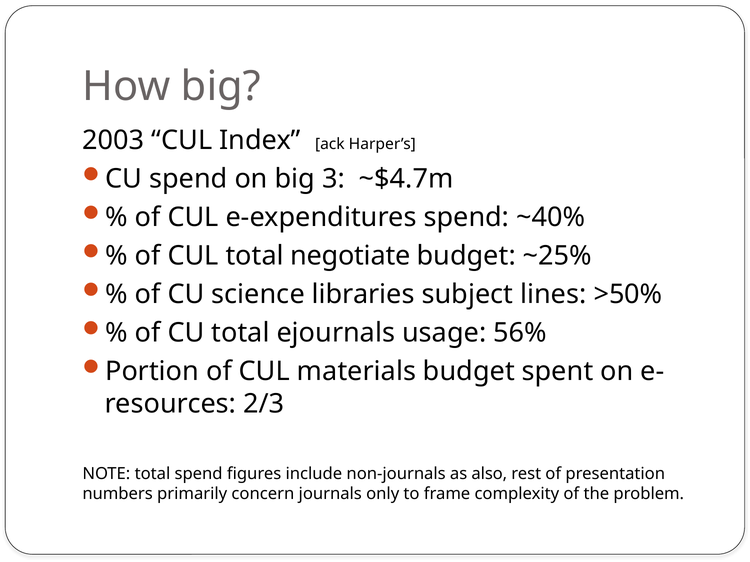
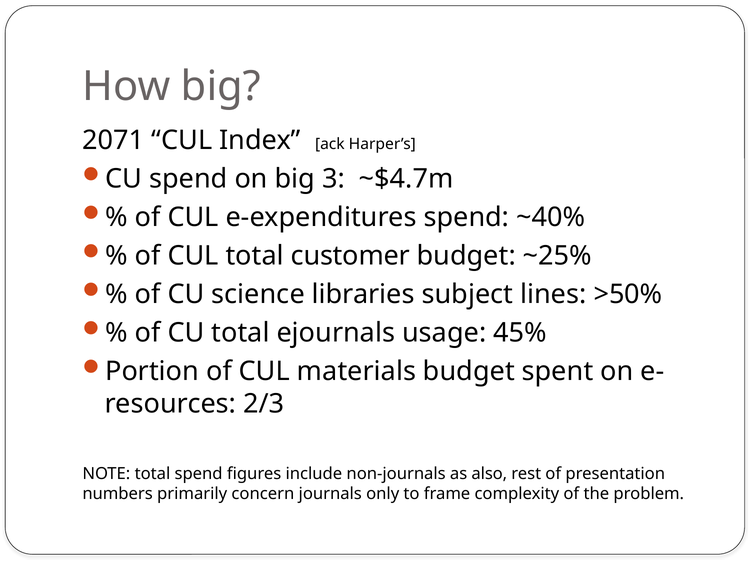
2003: 2003 -> 2071 (113, 141)
negotiate: negotiate -> customer (350, 256)
56%: 56% -> 45% (520, 333)
